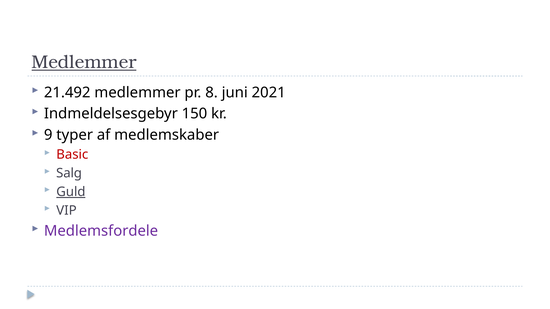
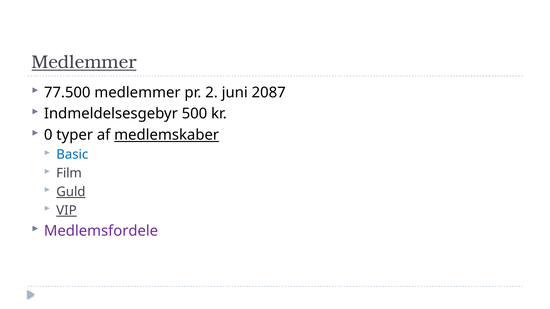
21.492: 21.492 -> 77.500 (67, 93)
8: 8 -> 2 (212, 93)
2021: 2021 -> 2087 (269, 93)
150: 150 -> 500 (194, 114)
9: 9 -> 0 (48, 135)
medlemskaber underline: none -> present (167, 135)
Basic colour: red -> blue (72, 155)
Salg: Salg -> Film (69, 173)
VIP underline: none -> present (66, 211)
